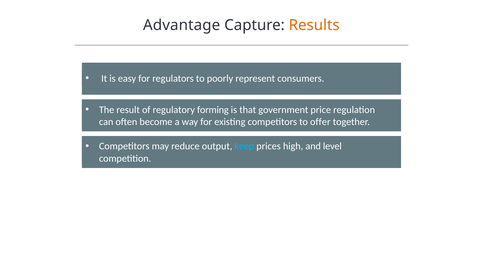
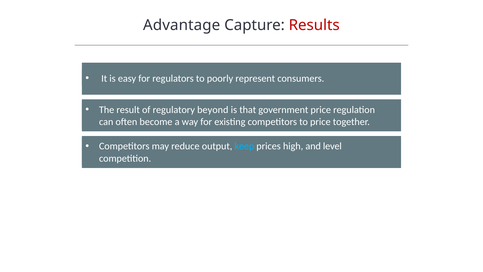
Results colour: orange -> red (314, 25)
forming: forming -> beyond (213, 110)
to offer: offer -> price (320, 122)
